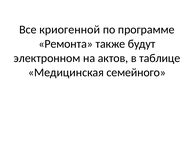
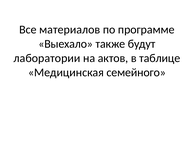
криогенной: криогенной -> материалов (70, 29)
Ремонта: Ремонта -> Выехало (66, 44)
электронном: электронном -> лаборатории (47, 58)
